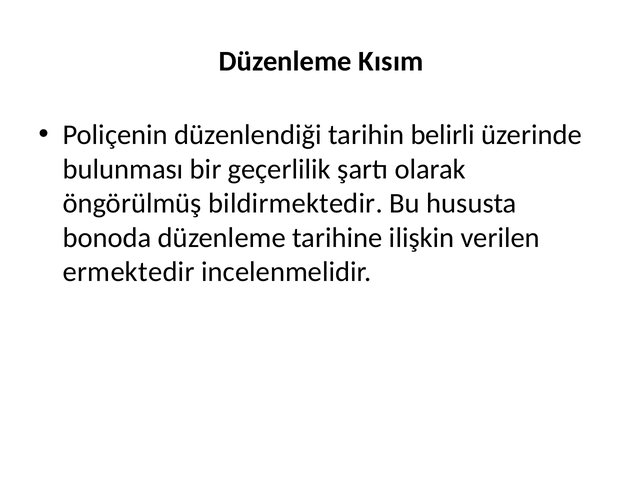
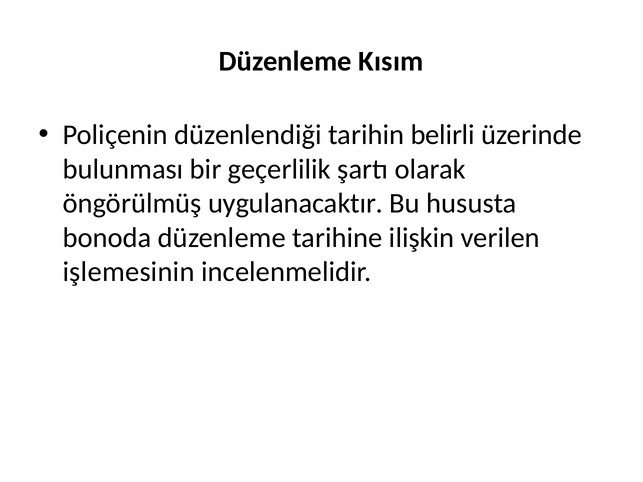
bildirmektedir: bildirmektedir -> uygulanacaktır (296, 203)
ermektedir: ermektedir -> işlemesinin (129, 272)
